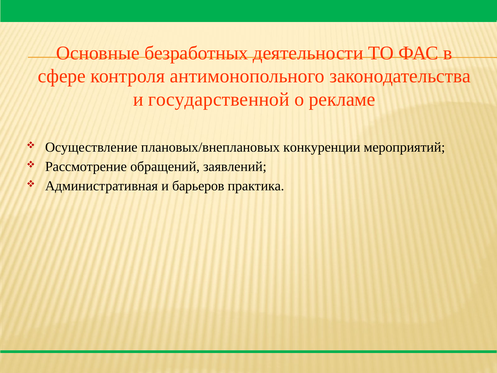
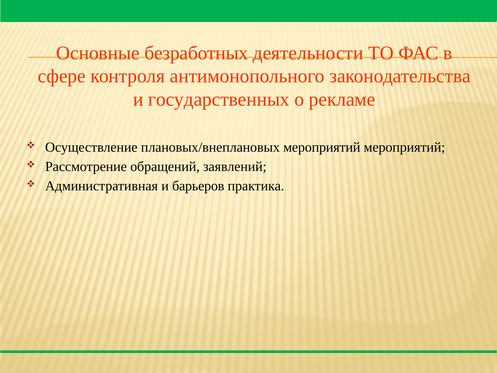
государственной: государственной -> государственных (219, 99)
плановых/внеплановых конкуренции: конкуренции -> мероприятий (322, 147)
